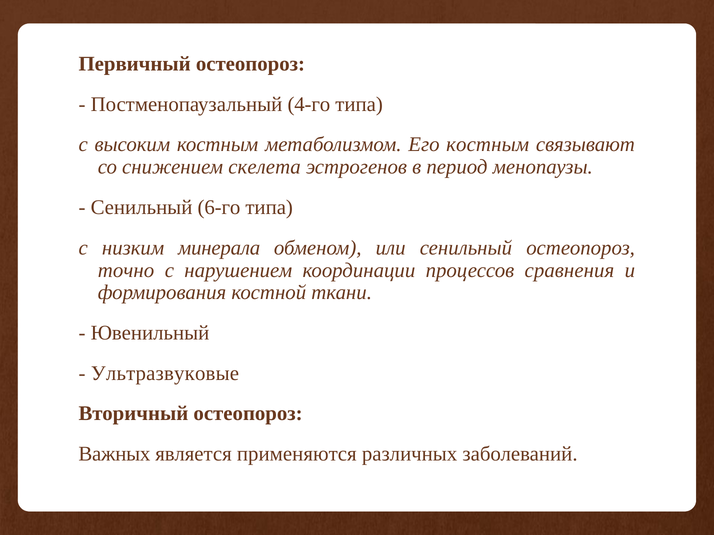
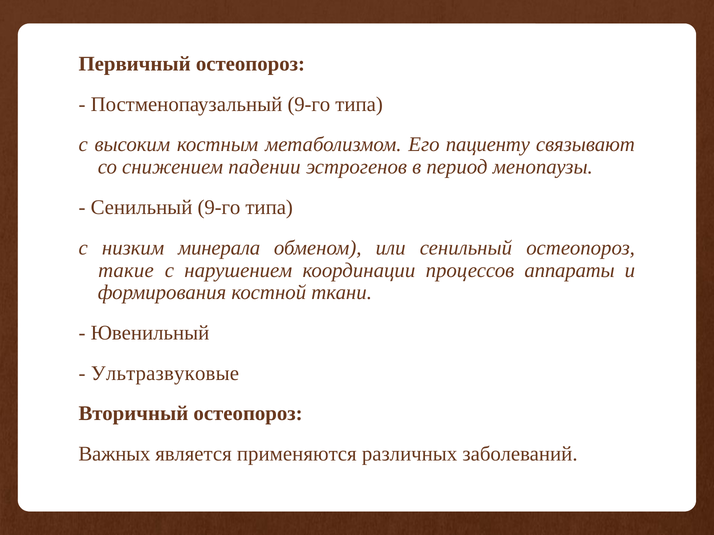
Постменопаузальный 4-го: 4-го -> 9-го (309, 104)
Его костным: костным -> пациенту (488, 145)
скелета: скелета -> падении (264, 167)
Сенильный 6-го: 6-го -> 9-го (219, 208)
точно: точно -> такие (126, 270)
сравнения: сравнения -> аппараты (570, 270)
